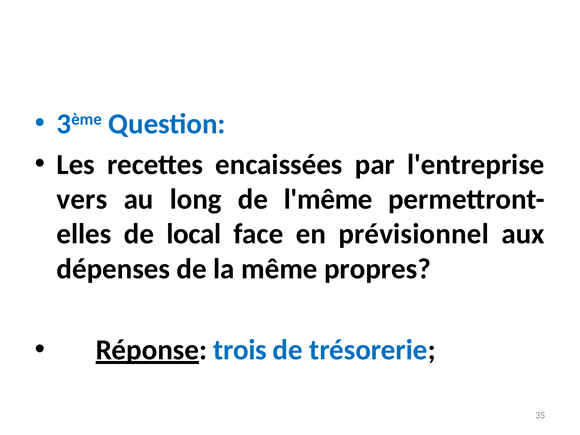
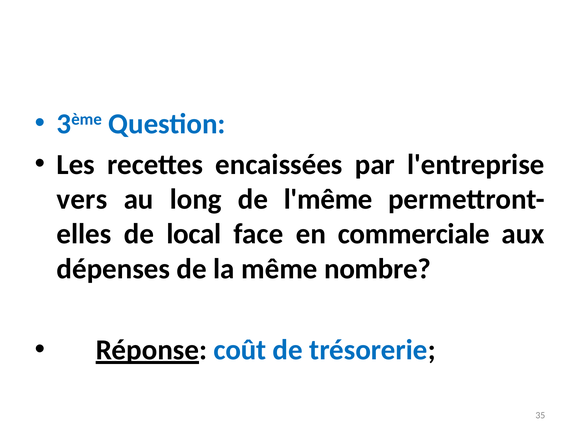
prévisionnel: prévisionnel -> commerciale (414, 234)
propres: propres -> nombre (378, 269)
trois: trois -> coût (240, 350)
